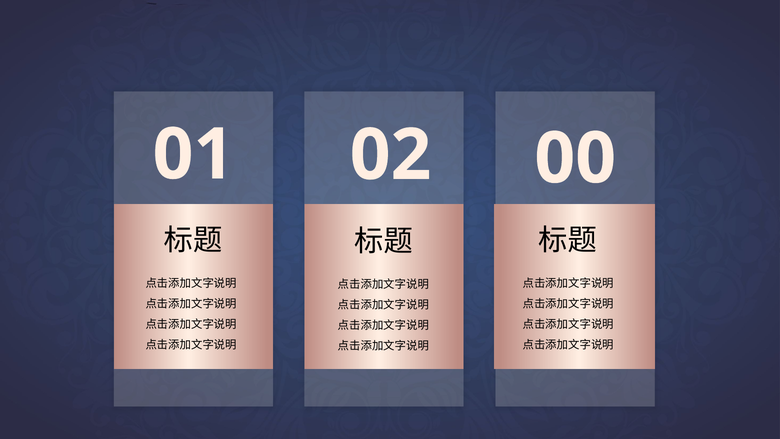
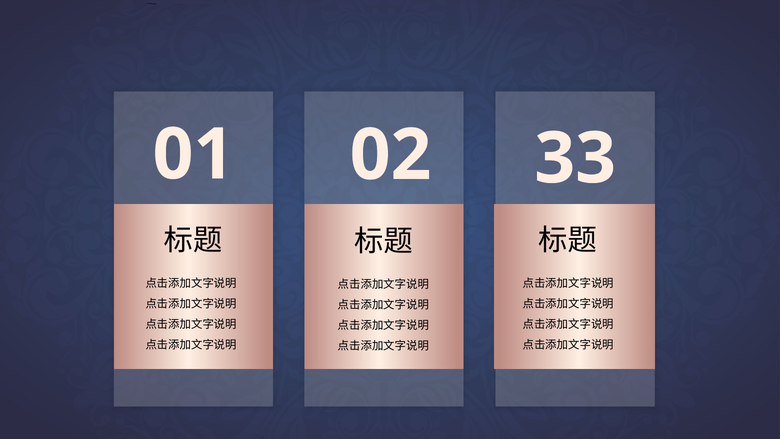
00: 00 -> 33 (575, 159)
